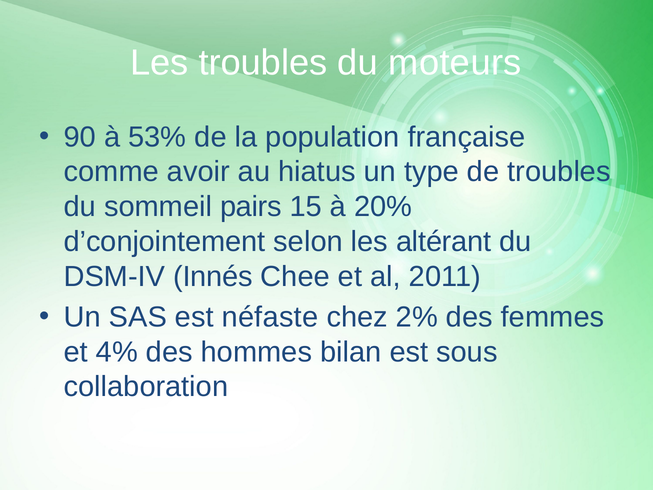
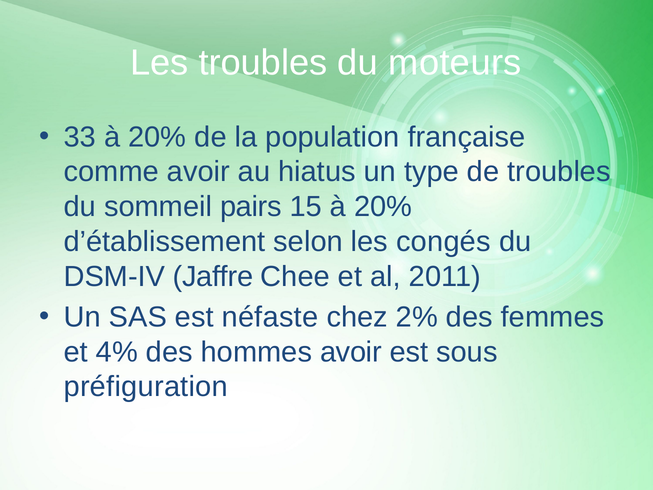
90: 90 -> 33 (80, 137)
53%: 53% -> 20% (157, 137)
d’conjointement: d’conjointement -> d’établissement (165, 241)
altérant: altérant -> congés (443, 241)
Innés: Innés -> Jaffre (213, 276)
hommes bilan: bilan -> avoir (351, 352)
collaboration: collaboration -> préfiguration (146, 387)
